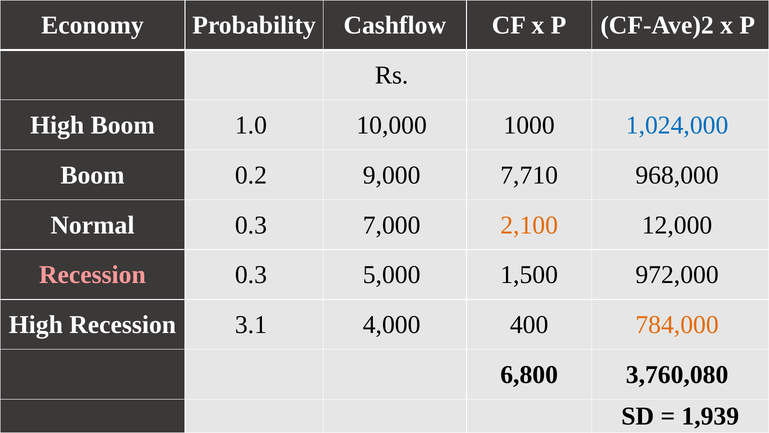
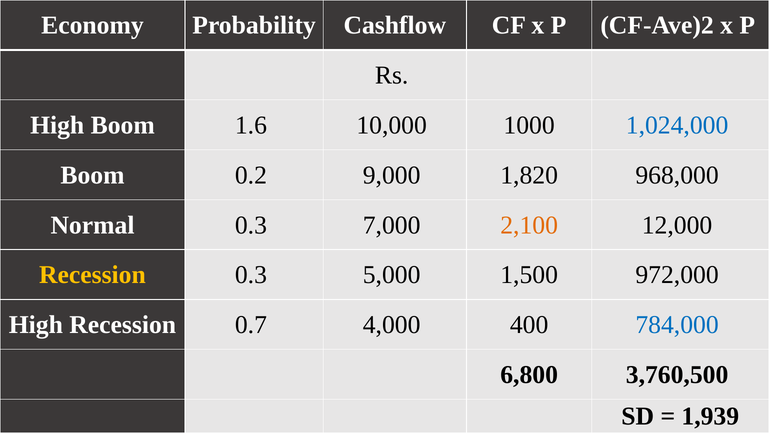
1.0: 1.0 -> 1.6 (251, 125)
7,710: 7,710 -> 1,820 (529, 175)
Recession colour: pink -> yellow (92, 275)
3.1: 3.1 -> 0.7 (251, 325)
784,000 colour: orange -> blue (677, 325)
3,760,080: 3,760,080 -> 3,760,500 (677, 374)
